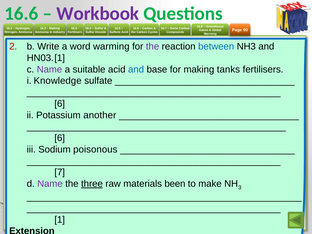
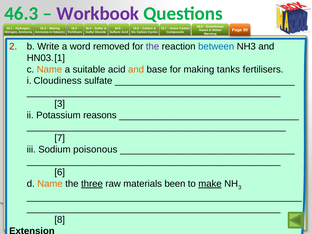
16.6: 16.6 -> 46.3 (21, 14)
word warming: warming -> removed (111, 47)
Name colour: purple -> orange (49, 69)
and colour: blue -> orange (136, 69)
Knowledge: Knowledge -> Cloudiness (58, 81)
6: 6 -> 3 (60, 104)
another: another -> reasons (100, 115)
6: 6 -> 7 (60, 138)
7: 7 -> 6 (60, 172)
Name colour: purple -> orange (50, 184)
make underline: none -> present (210, 184)
1: 1 -> 8 (60, 220)
